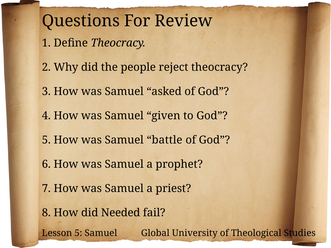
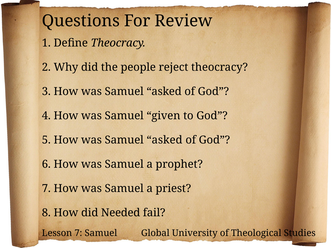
battle: battle -> asked (165, 140)
Lesson 5: 5 -> 7 (78, 233)
